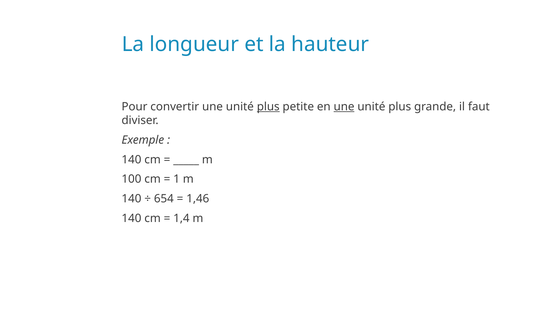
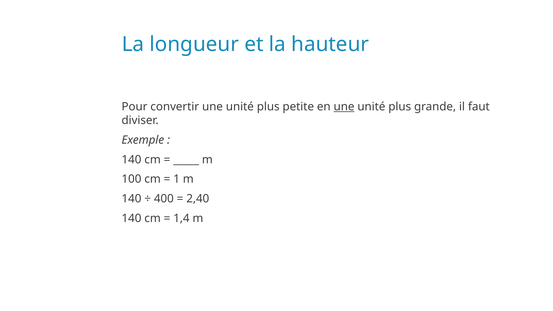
plus underline: present -> none (268, 107)
654: 654 -> 400 (164, 199)
1,46: 1,46 -> 2,40 (198, 199)
